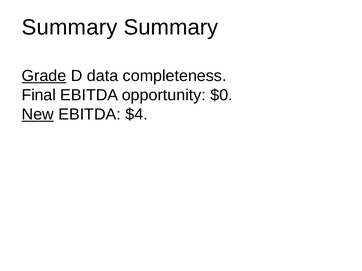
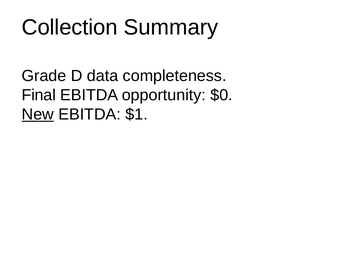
Summary: Summary -> Collection (70, 27)
Grade underline: present -> none (44, 76)
$4: $4 -> $1 (137, 115)
